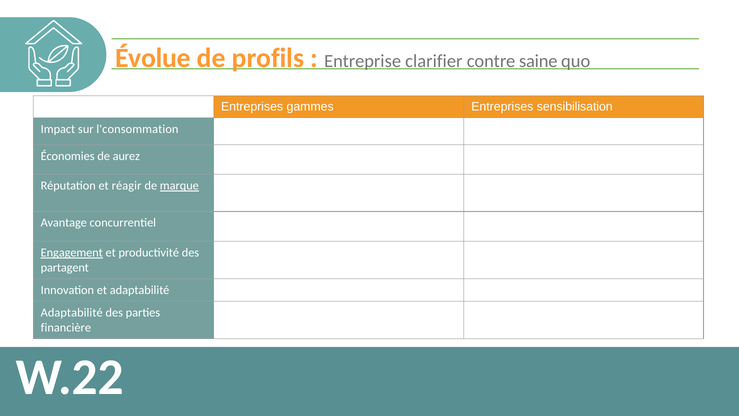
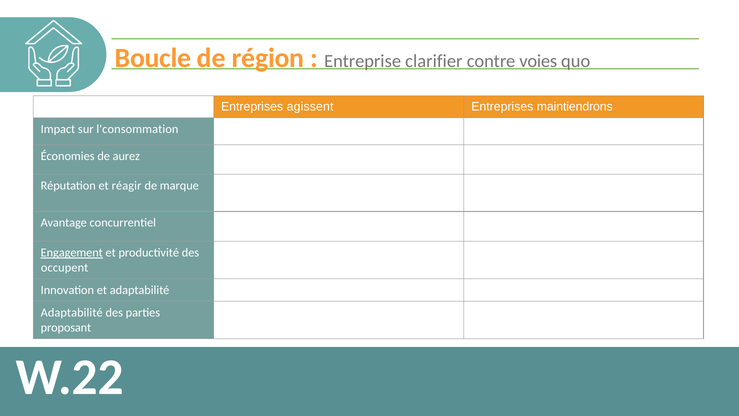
Évolue: Évolue -> Boucle (153, 58)
profils: profils -> région (268, 58)
saine: saine -> voies (538, 61)
gammes: gammes -> agissent (310, 107)
sensibilisation: sensibilisation -> maintiendrons (575, 107)
marque underline: present -> none (179, 185)
partagent: partagent -> occupent (65, 267)
financière: financière -> proposant (66, 327)
